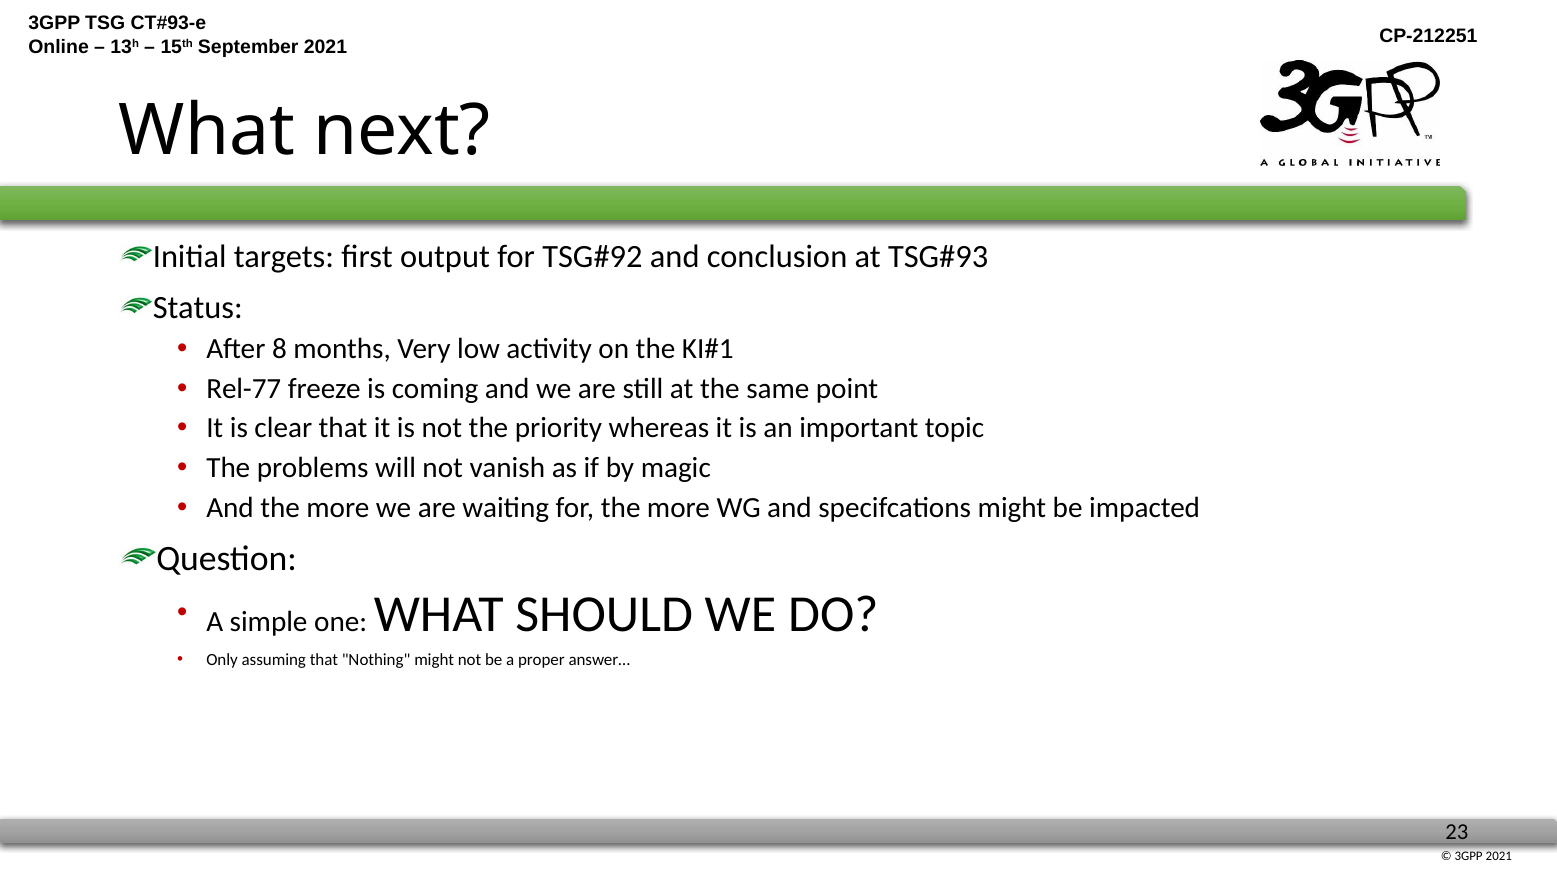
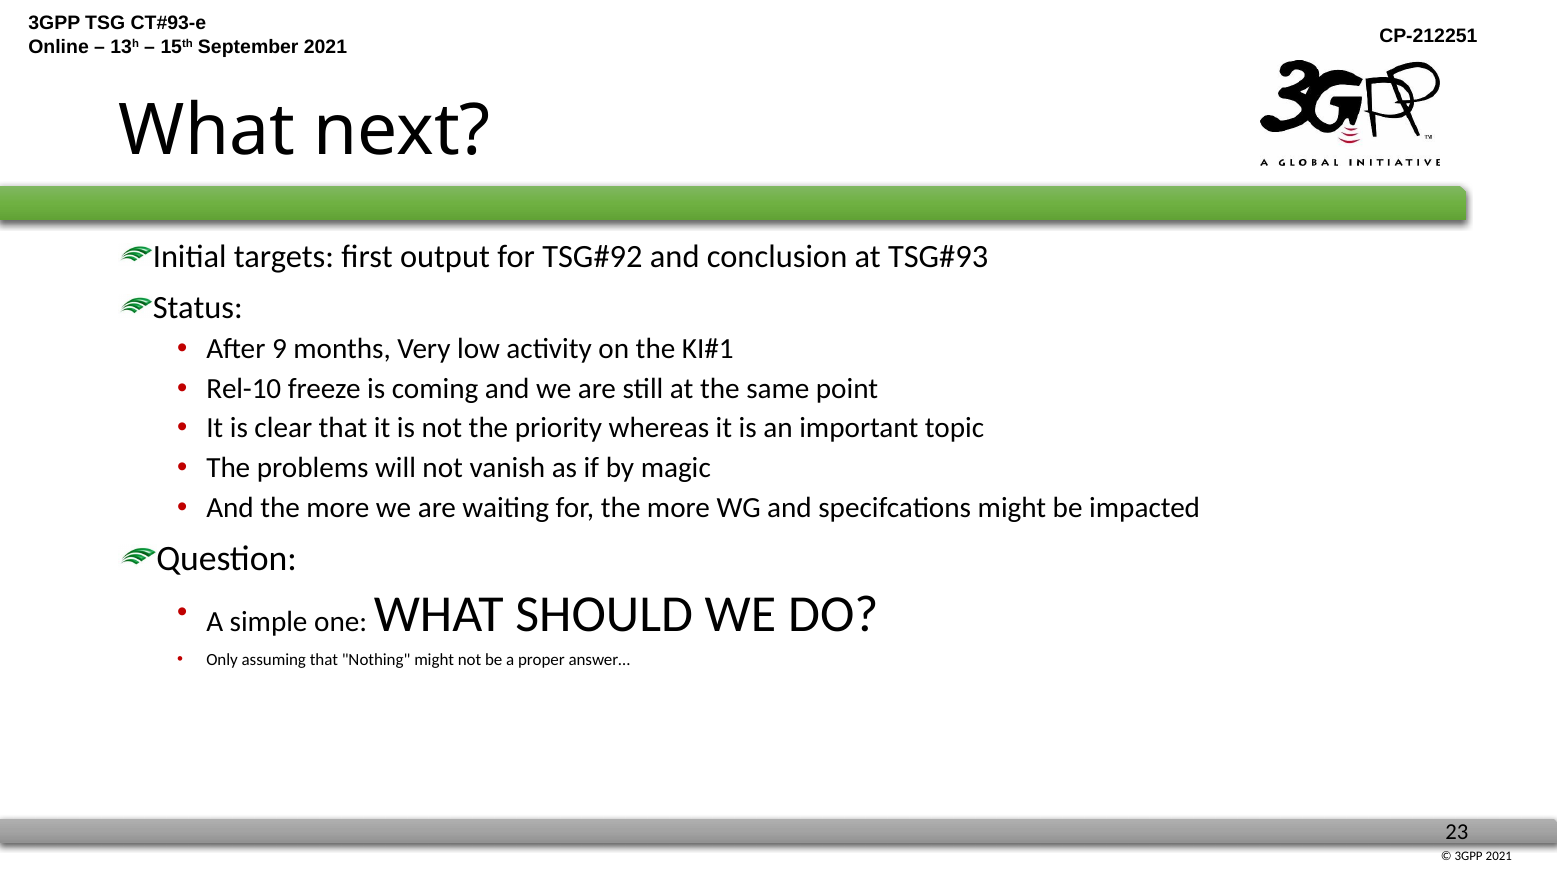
8: 8 -> 9 (279, 349)
Rel-77: Rel-77 -> Rel-10 (244, 389)
